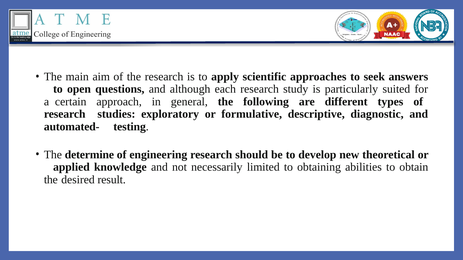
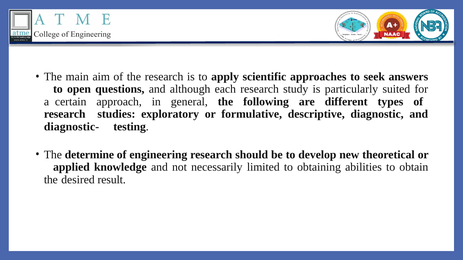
automated-: automated- -> diagnostic- (72, 127)
